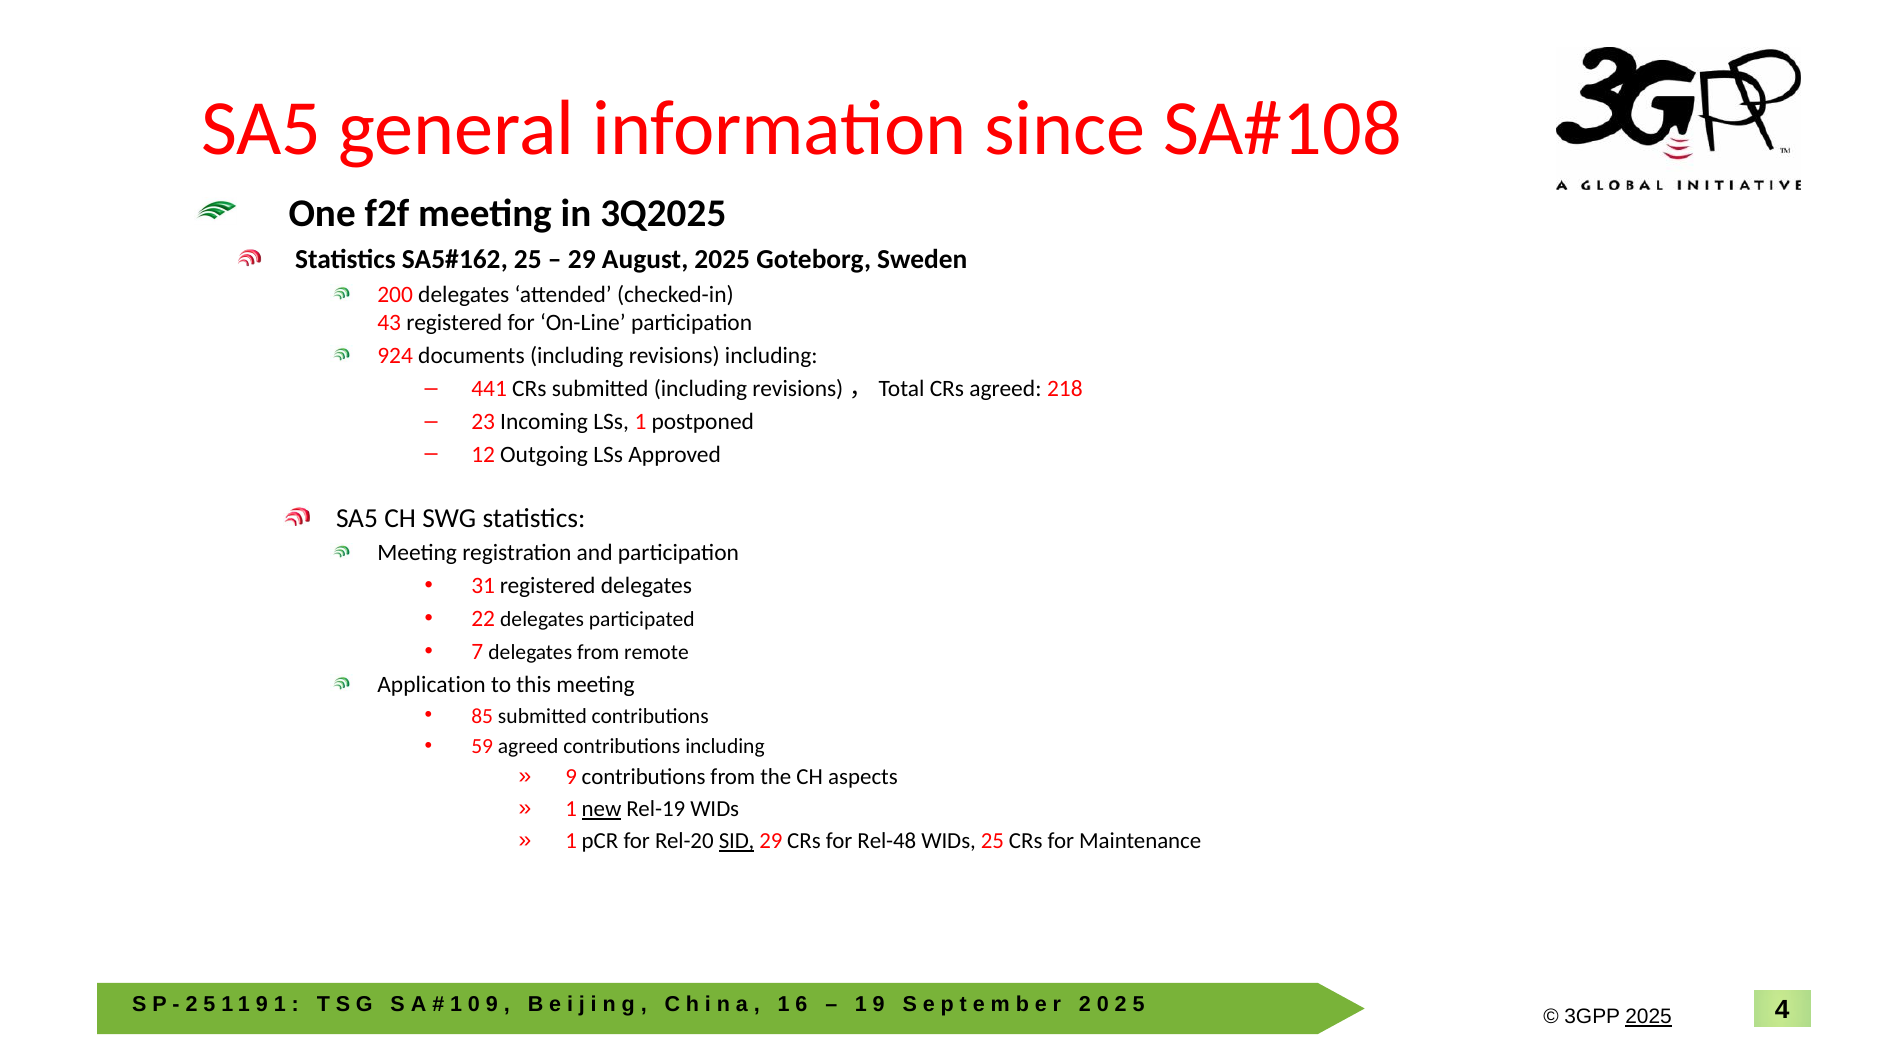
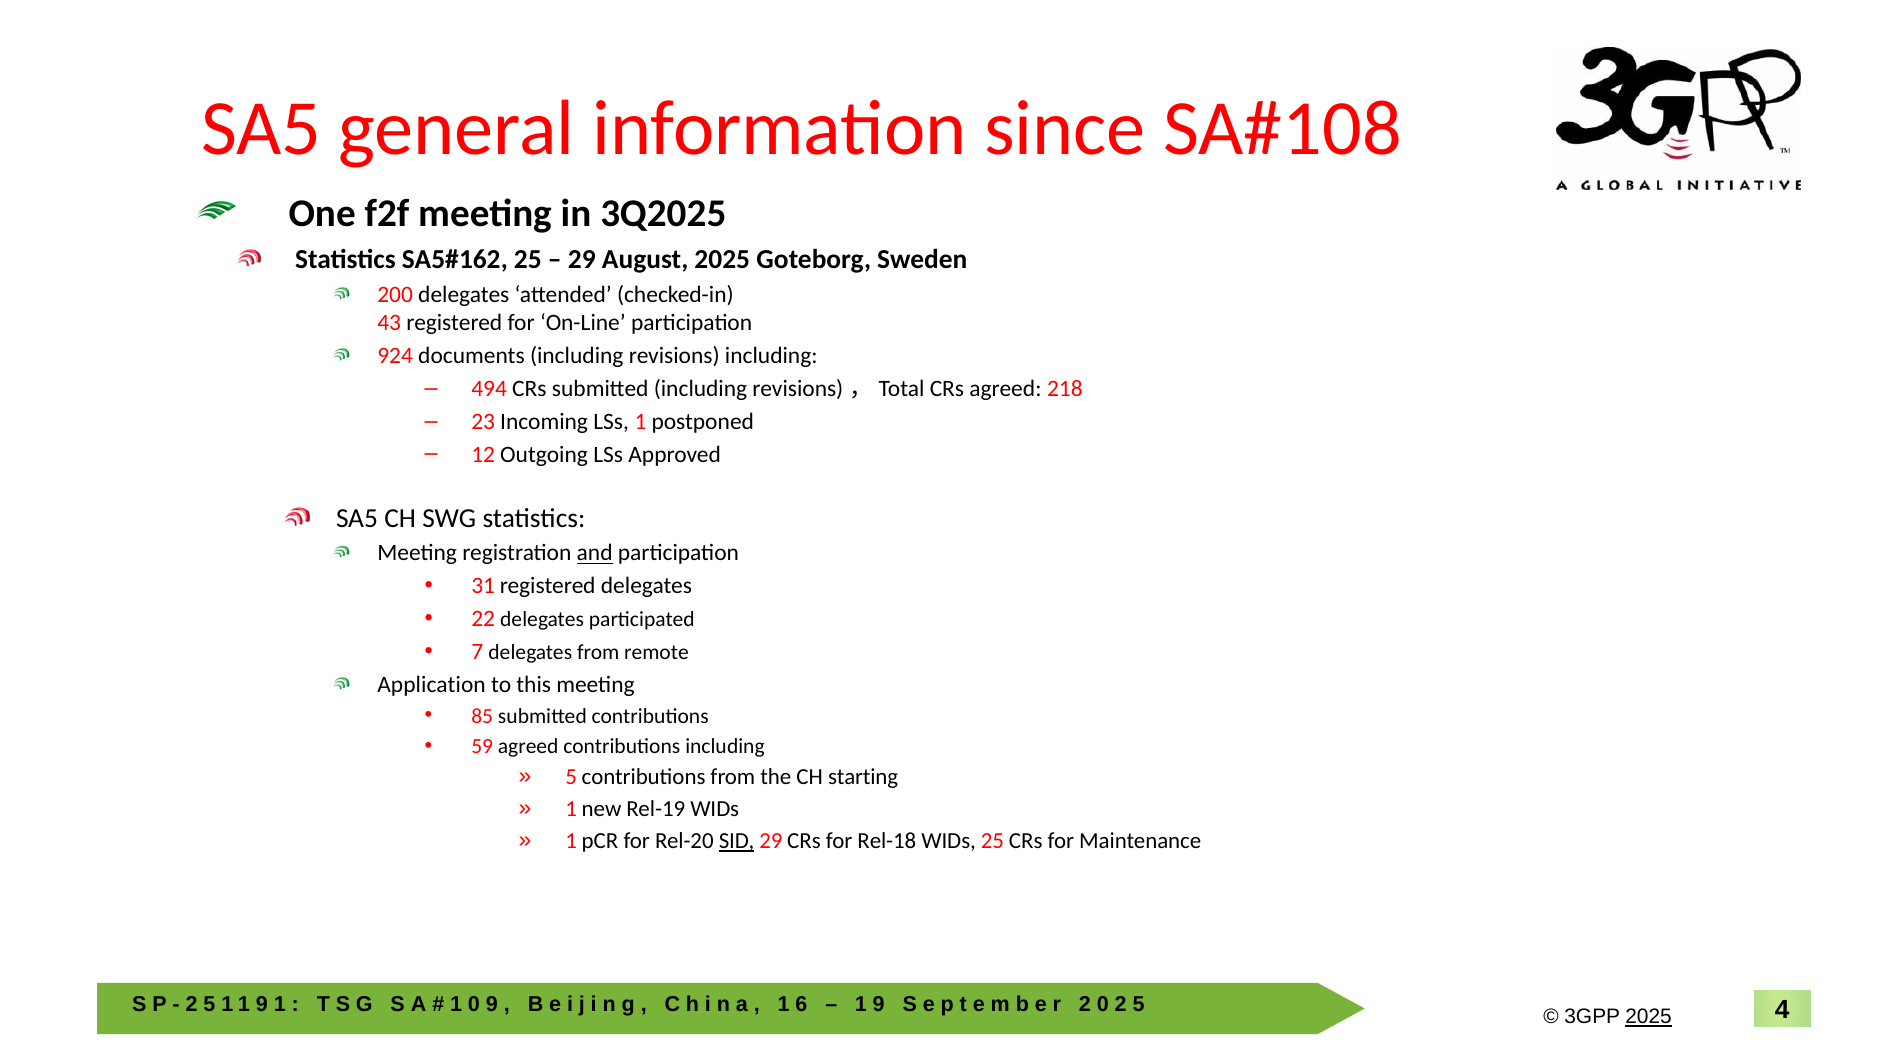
441: 441 -> 494 (489, 389)
and underline: none -> present (595, 553)
9: 9 -> 5 (571, 777)
aspects: aspects -> starting (863, 777)
new underline: present -> none (602, 809)
Rel-48: Rel-48 -> Rel-18 (887, 841)
